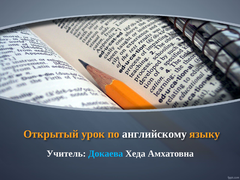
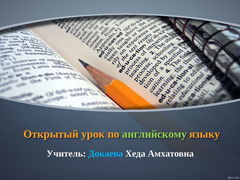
английскому colour: white -> light green (154, 134)
